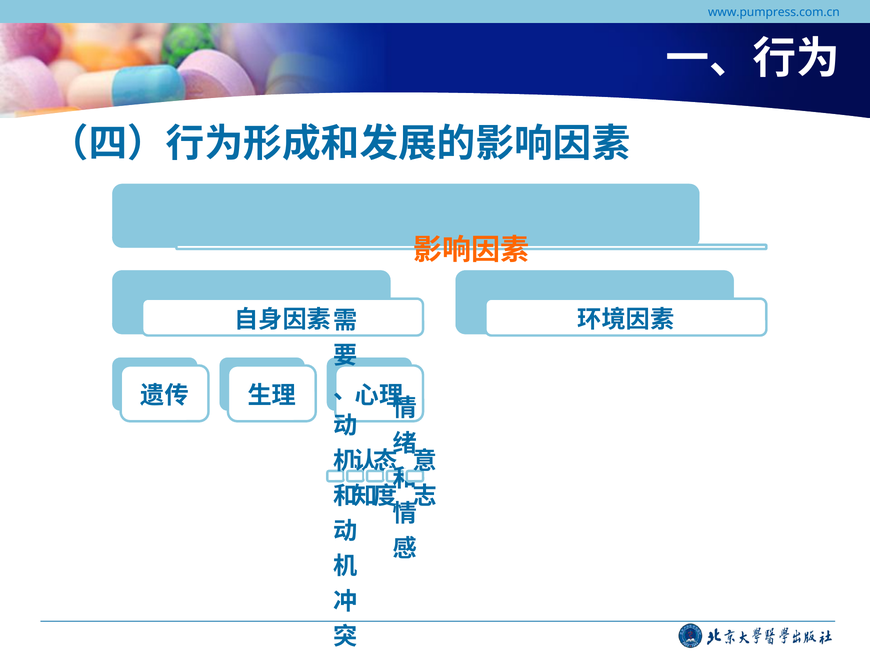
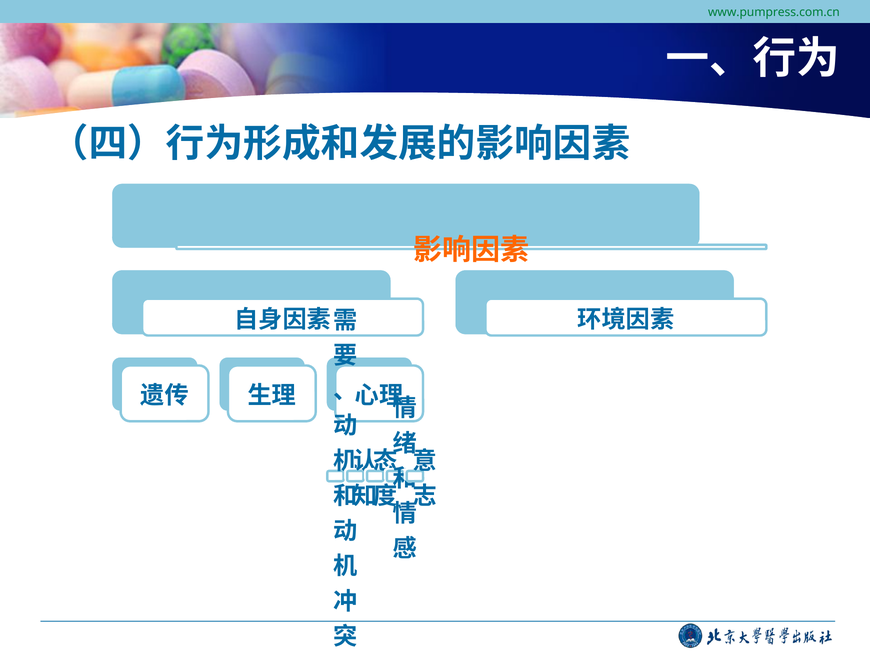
www.pumpress.com.cn colour: blue -> green (774, 12)
